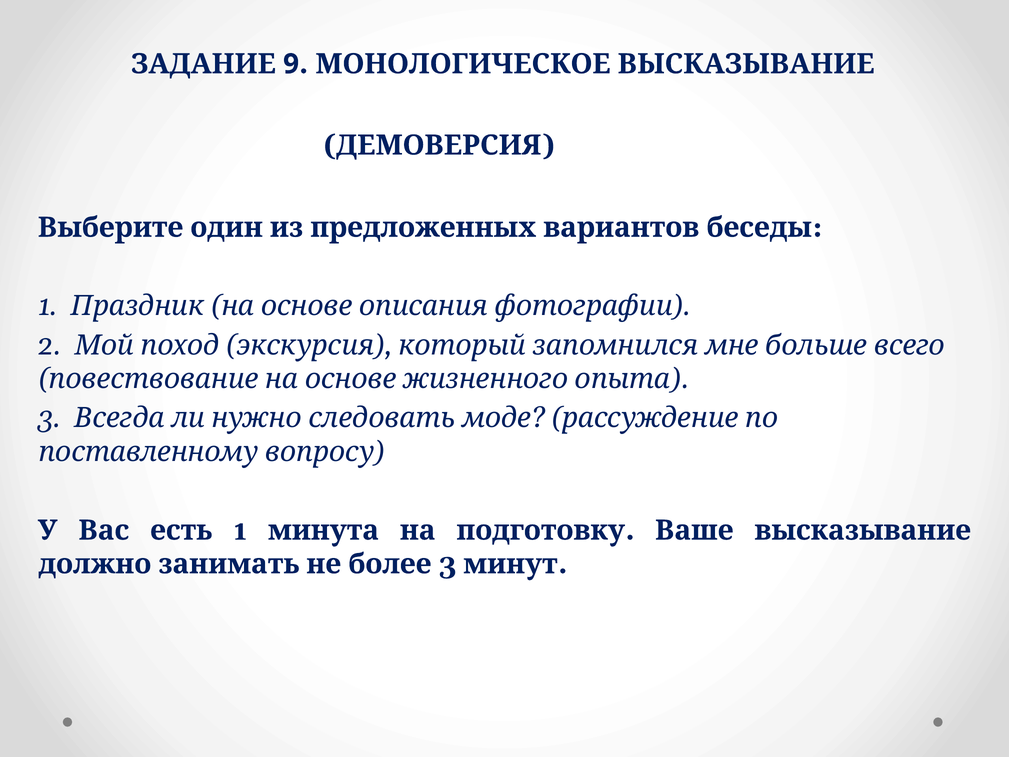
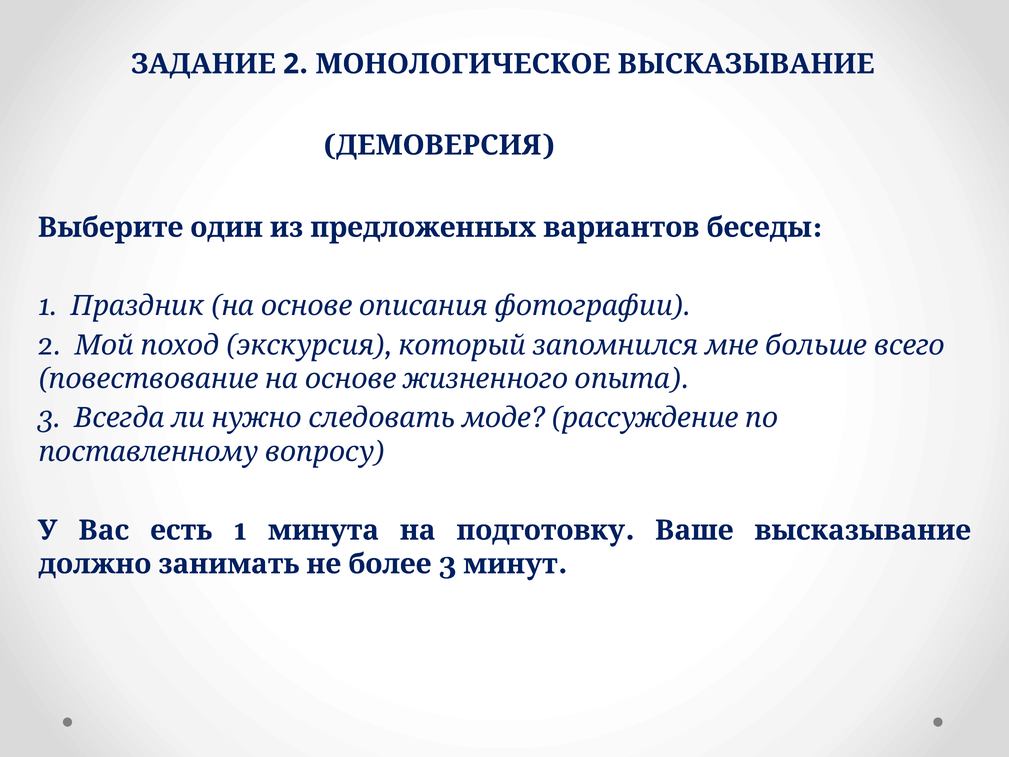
ЗАДАНИЕ 9: 9 -> 2 (291, 64)
